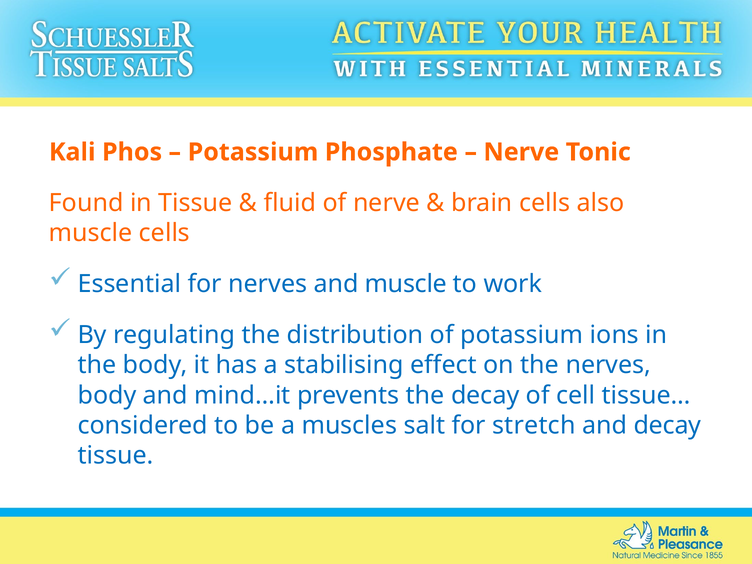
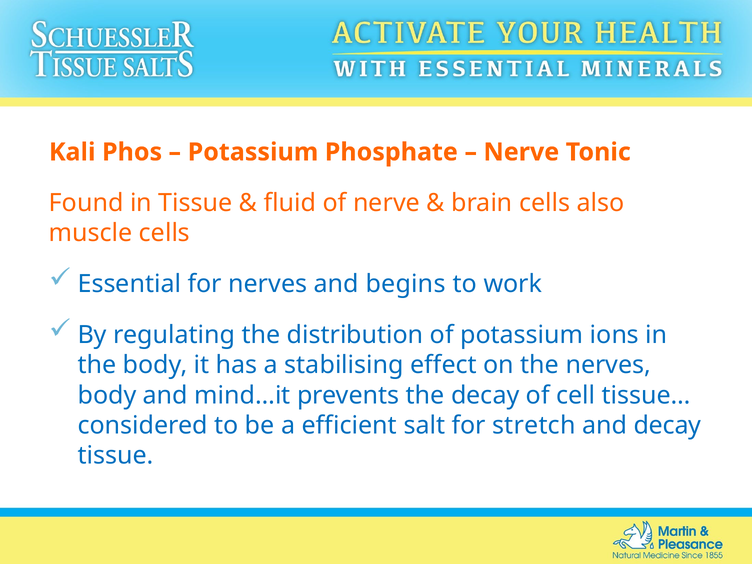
and muscle: muscle -> begins (406, 284)
muscles: muscles -> efficient (349, 425)
